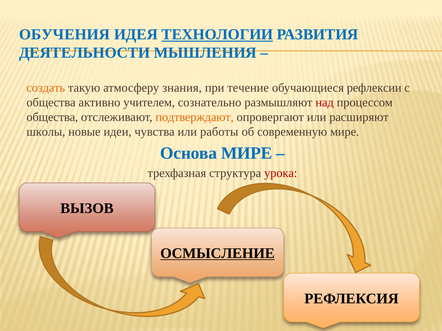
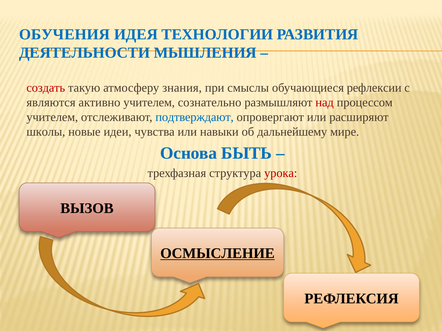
ТЕХНОЛОГИИ underline: present -> none (217, 35)
создать colour: orange -> red (46, 88)
течение: течение -> смыслы (248, 88)
общества: общества -> являются (51, 103)
общества: общества -> учителем (52, 117)
подтверждают colour: orange -> blue (195, 117)
работы: работы -> навыки (219, 132)
современную: современную -> дальнейшему (292, 132)
Основа МИРЕ: МИРЕ -> БЫТЬ (247, 153)
